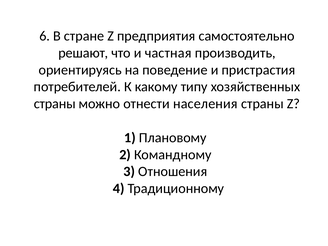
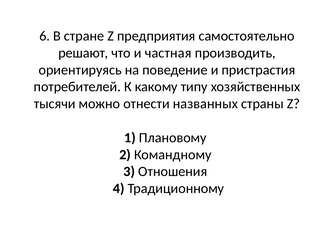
страны: страны -> тысячи (55, 104)
населения: населения -> названных (205, 104)
